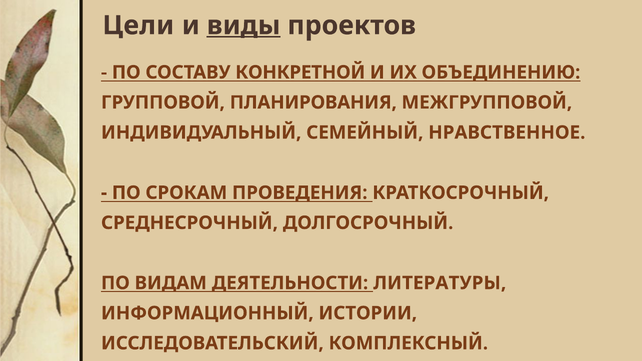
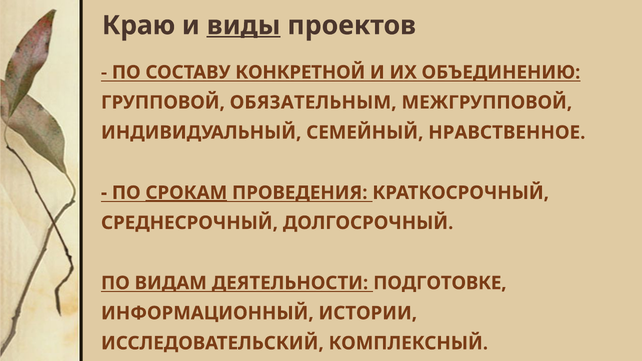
Цели: Цели -> Краю (139, 25)
ПЛАНИРОВАНИЯ: ПЛАНИРОВАНИЯ -> ОБЯЗАТЕЛЬНЫМ (313, 102)
СРОКАМ underline: none -> present (186, 193)
ЛИТЕРАТУРЫ: ЛИТЕРАТУРЫ -> ПОДГОТОВКЕ (440, 283)
